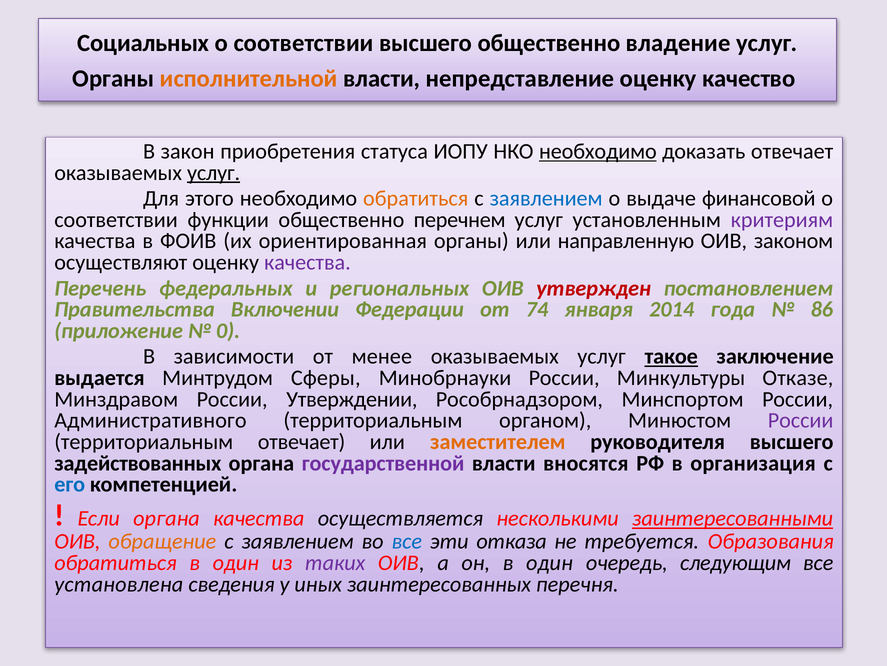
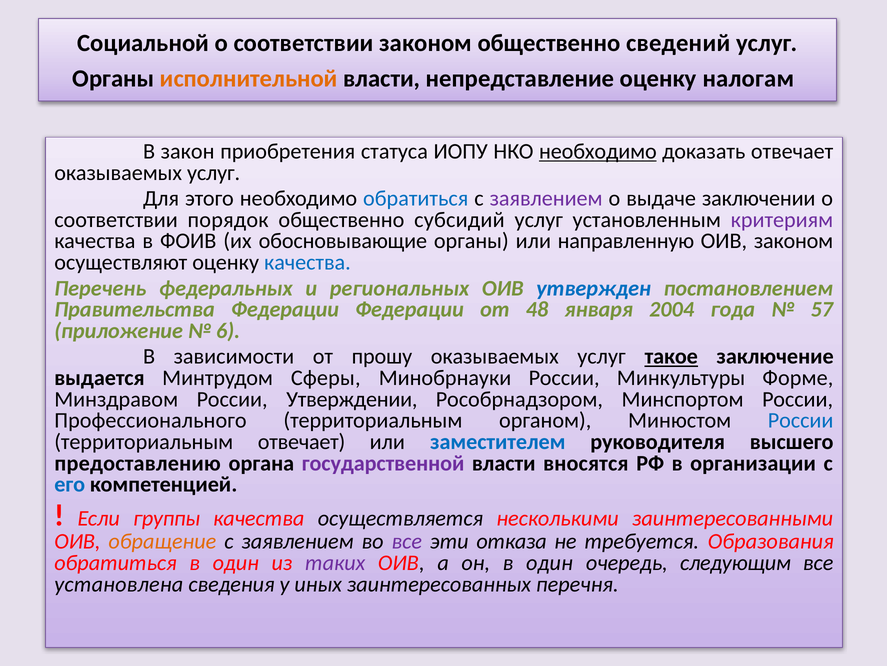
Социальных: Социальных -> Социальной (143, 43)
соответствии высшего: высшего -> законом (426, 43)
владение: владение -> сведений (678, 43)
качество: качество -> налогам (749, 79)
услуг underline: present -> none (214, 173)
обратиться colour: orange -> blue (416, 198)
заявлением colour: blue -> purple (546, 198)
финансовой: финансовой -> заключении (759, 198)
функции: функции -> порядок (228, 220)
перечнем: перечнем -> субсидий (459, 220)
ориентированная: ориентированная -> обосновывающие (343, 241)
качества colour: purple -> blue (307, 262)
утвержден colour: red -> blue (594, 288)
Правительства Включении: Включении -> Федерации (285, 309)
74: 74 -> 48 (537, 309)
2014: 2014 -> 2004 (672, 309)
86: 86 -> 57 (822, 309)
0: 0 -> 6 (228, 331)
менее: менее -> прошу (382, 356)
Отказе: Отказе -> Форме (798, 378)
Административного: Административного -> Профессионального (150, 420)
России colour: purple -> blue (801, 420)
заместителем colour: orange -> blue (498, 441)
задействованных: задействованных -> предоставлению (138, 463)
организация: организация -> организации (753, 463)
Если органа: органа -> группы (167, 518)
заинтересованными underline: present -> none (733, 518)
все colour: blue -> purple (407, 541)
